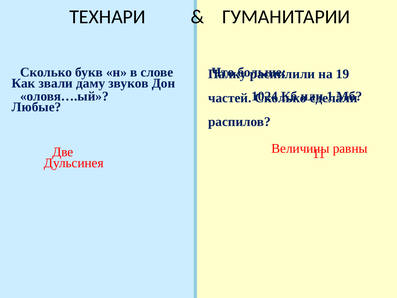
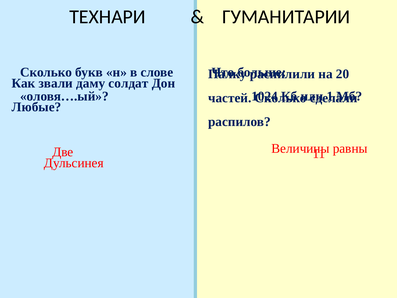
19: 19 -> 20 (343, 74)
звуков: звуков -> солдат (128, 83)
